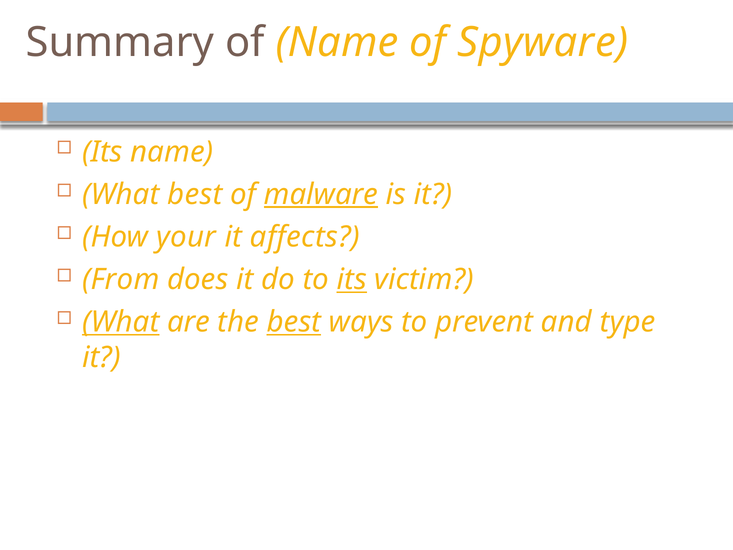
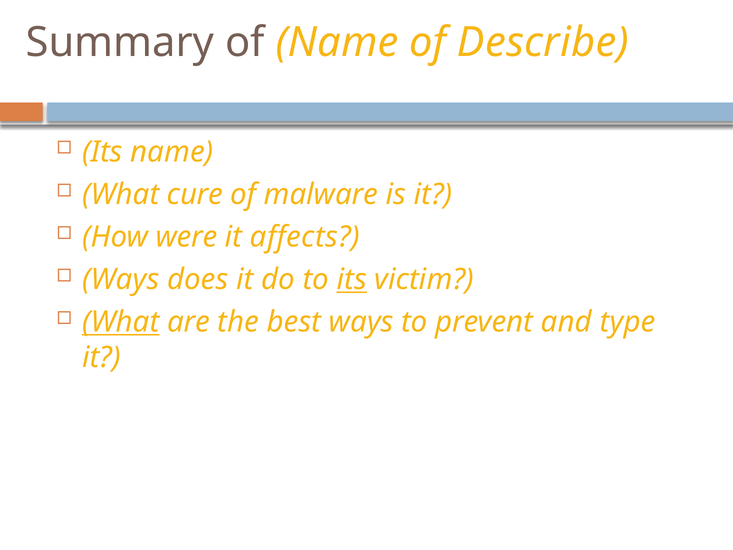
Spyware: Spyware -> Describe (543, 43)
What best: best -> cure (195, 194)
malware underline: present -> none (321, 194)
your: your -> were (186, 237)
From: From -> Ways (121, 279)
best underline: present -> none (294, 322)
